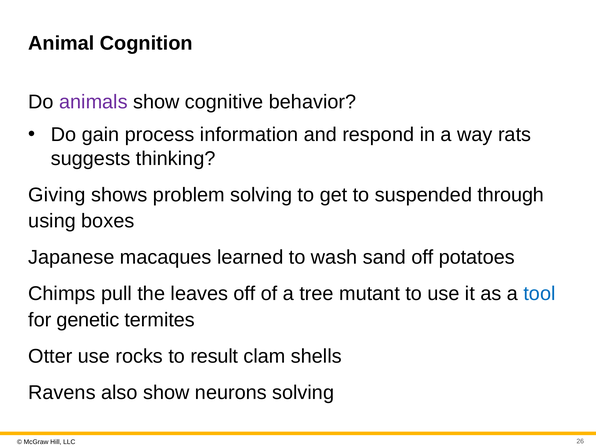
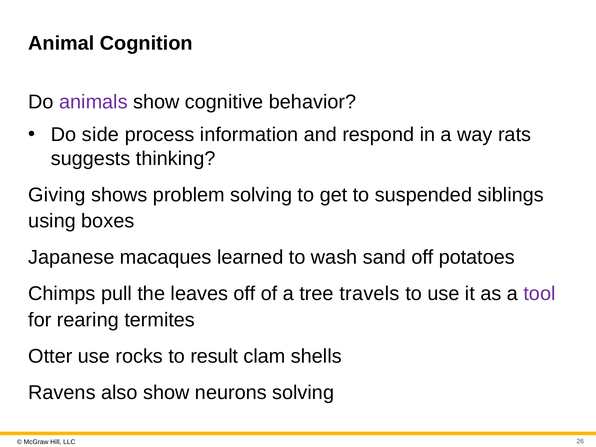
gain: gain -> side (101, 135)
through: through -> siblings (511, 195)
mutant: mutant -> travels (369, 294)
tool colour: blue -> purple (540, 294)
genetic: genetic -> rearing (88, 320)
